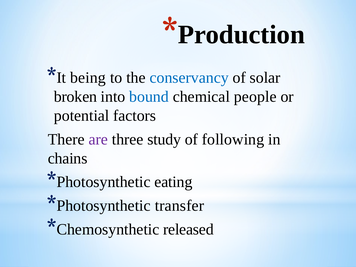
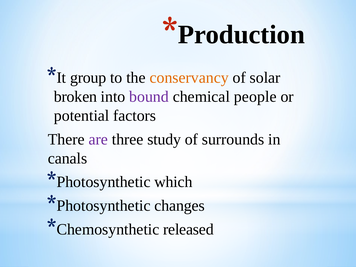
being: being -> group (88, 78)
conservancy colour: blue -> orange (189, 78)
bound colour: blue -> purple (149, 97)
following: following -> surrounds (233, 139)
chains: chains -> canals (68, 158)
eating: eating -> which (173, 182)
transfer: transfer -> changes (180, 206)
